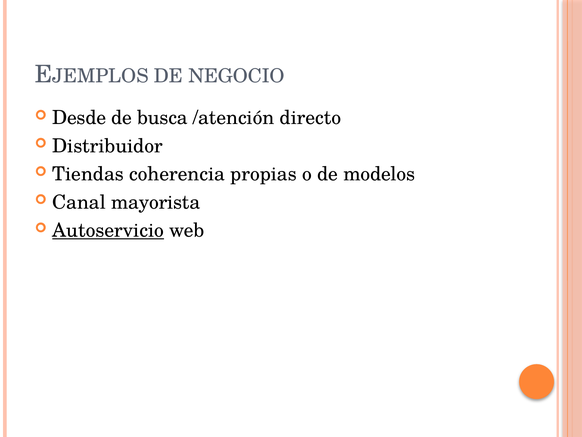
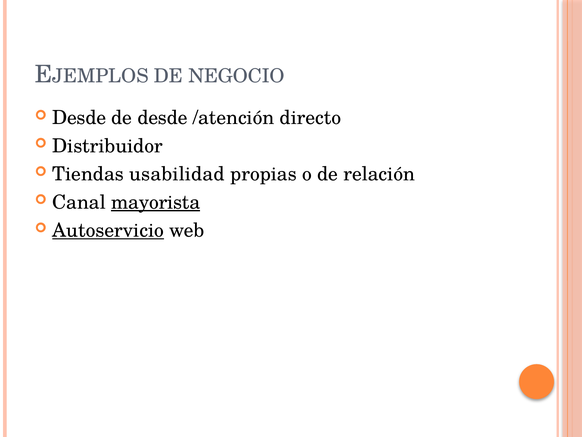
de busca: busca -> desde (162, 118)
coherencia: coherencia -> usabilidad (177, 174)
modelos: modelos -> relación (379, 174)
mayorista underline: none -> present (156, 202)
